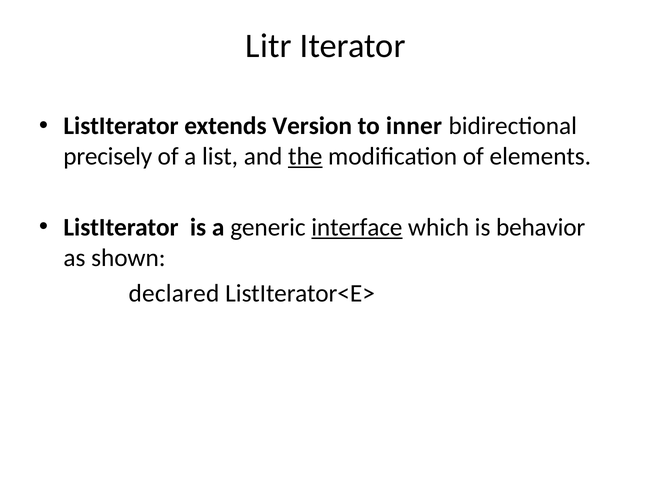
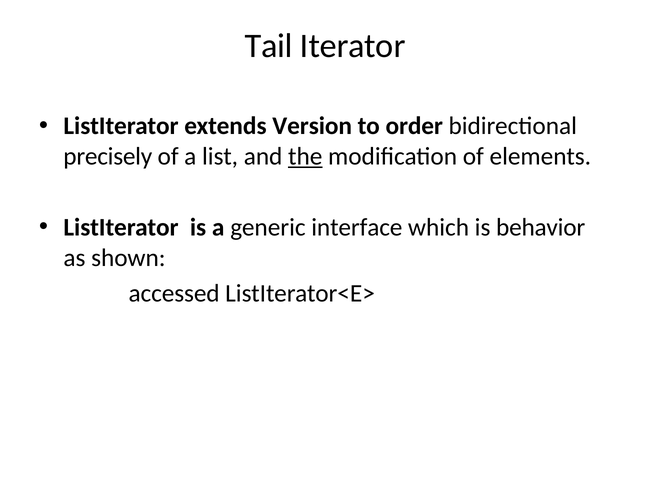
Litr: Litr -> Tail (269, 46)
inner: inner -> order (414, 126)
interface underline: present -> none (357, 227)
declared: declared -> accessed (174, 293)
